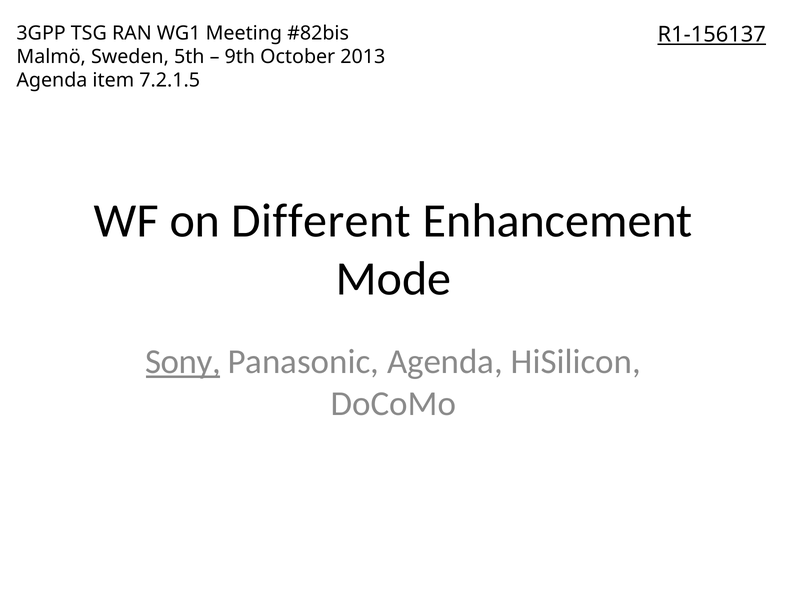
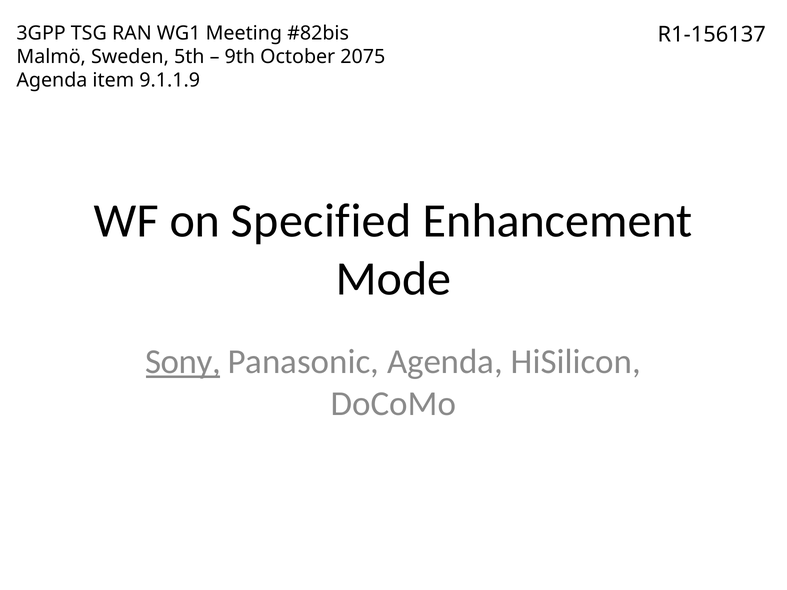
R1-156137 underline: present -> none (712, 35)
2013: 2013 -> 2075 (363, 57)
7.2.1.5: 7.2.1.5 -> 9.1.1.9 (170, 81)
Different: Different -> Specified (321, 221)
